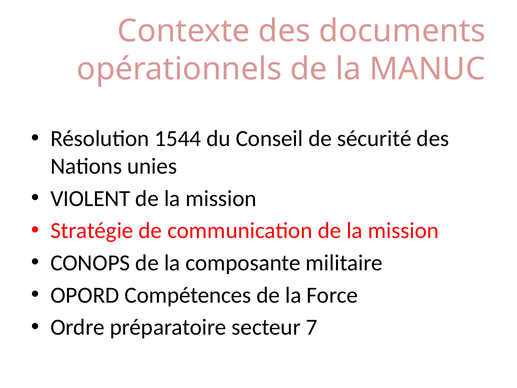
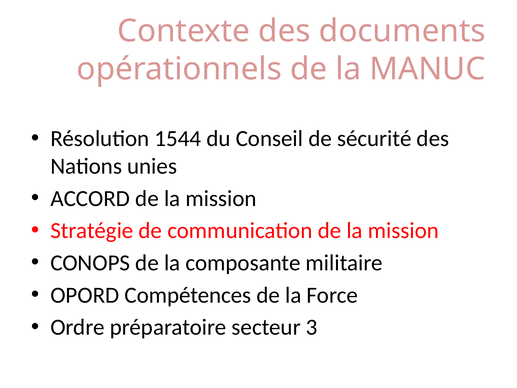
VIOLENT: VIOLENT -> ACCORD (90, 198)
7: 7 -> 3 (312, 327)
